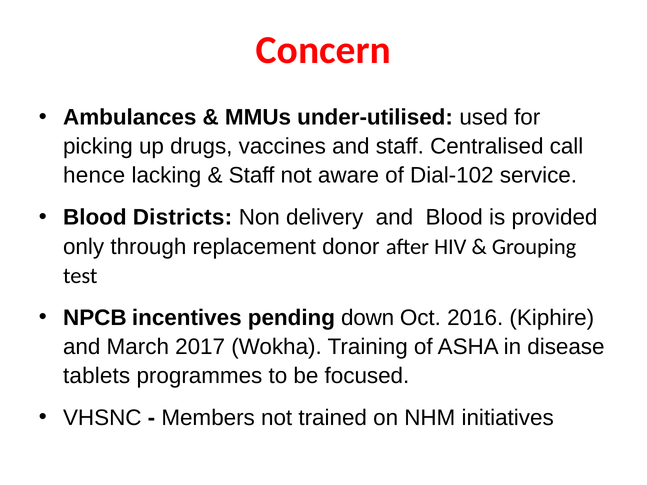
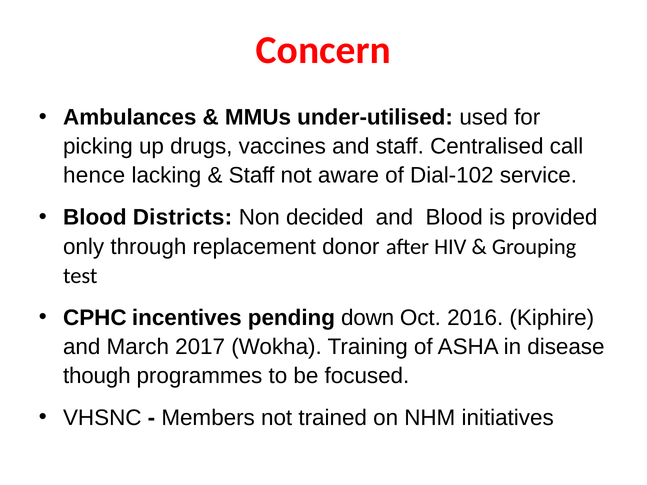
delivery: delivery -> decided (325, 218)
NPCB: NPCB -> CPHC (95, 318)
tablets: tablets -> though (97, 376)
